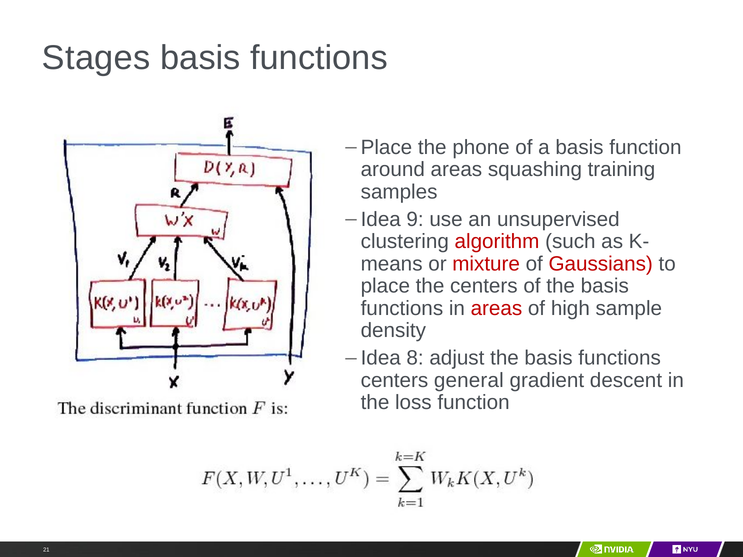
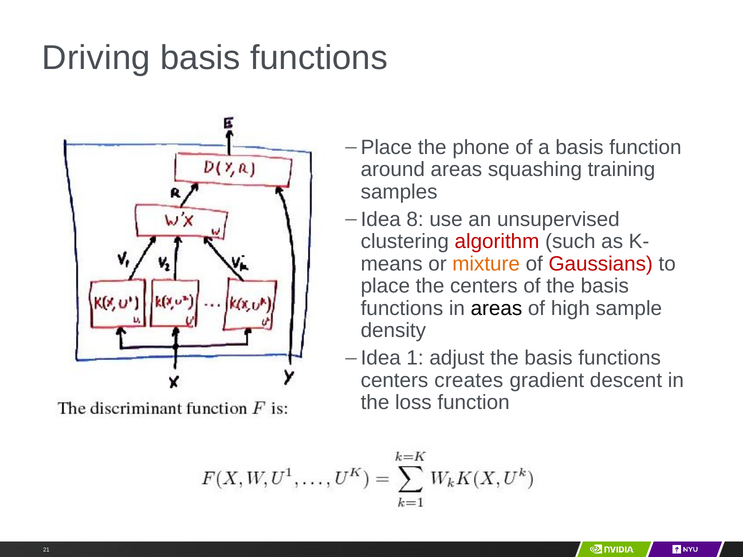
Stages: Stages -> Driving (96, 58)
9: 9 -> 8 (415, 219)
mixture colour: red -> orange (486, 264)
areas colour: red -> black (496, 308)
8: 8 -> 1 (415, 358)
general: general -> creates (469, 381)
